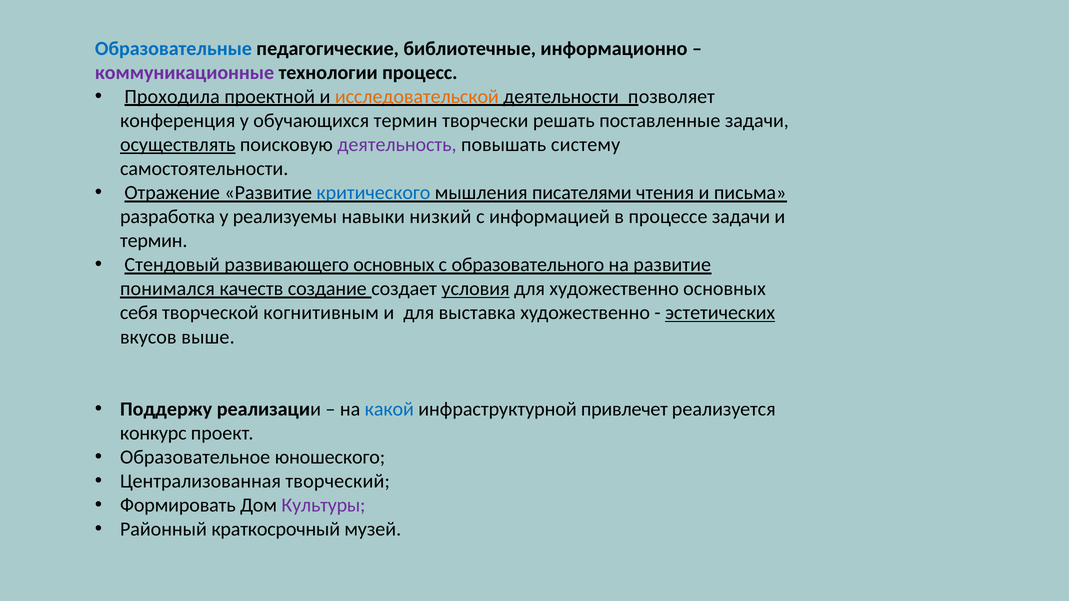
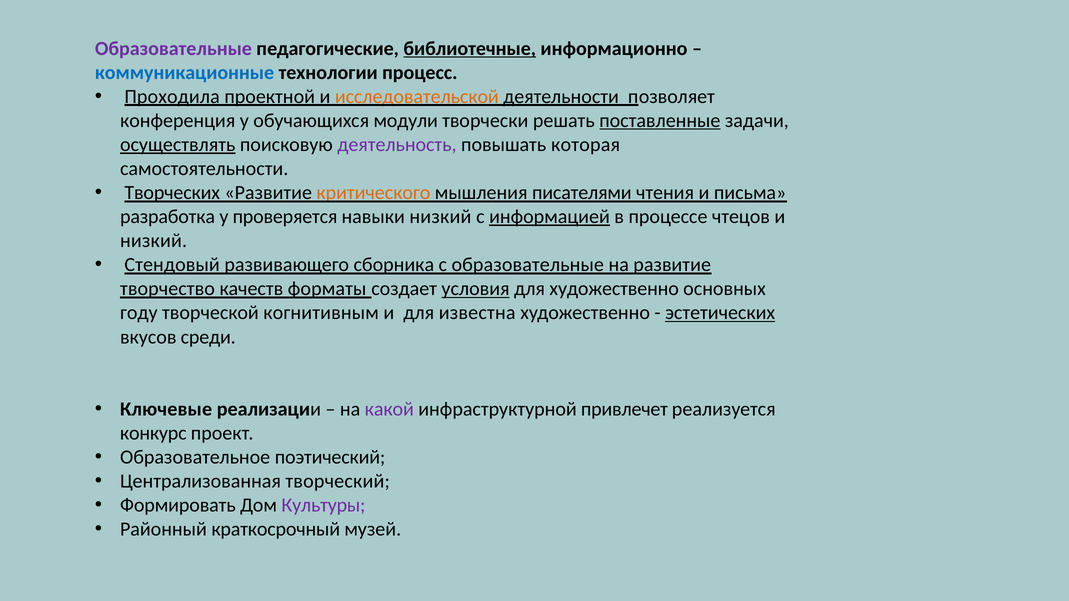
Образовательные colour: blue -> purple (173, 48)
библиотечные underline: none -> present (470, 48)
коммуникационные colour: purple -> blue (185, 72)
обучающихся термин: термин -> модули (406, 121)
поставленные underline: none -> present (660, 121)
систему: систему -> которая (586, 145)
Отражение: Отражение -> Творческих (172, 193)
критического colour: blue -> orange (373, 193)
реализуемы: реализуемы -> проверяется (285, 217)
информацией underline: none -> present (549, 217)
процессе задачи: задачи -> чтецов (741, 217)
термин: термин -> низкий (154, 241)
развивающего основных: основных -> сборника (394, 265)
с образовательного: образовательного -> образовательные (528, 265)
понимался: понимался -> творчество (167, 289)
создание: создание -> форматы (327, 289)
себя: себя -> году (139, 313)
выставка: выставка -> известна (477, 313)
выше: выше -> среди (208, 337)
Поддержу: Поддержу -> Ключевые (166, 409)
какой colour: blue -> purple (389, 409)
юношеского: юношеского -> поэтический (330, 457)
